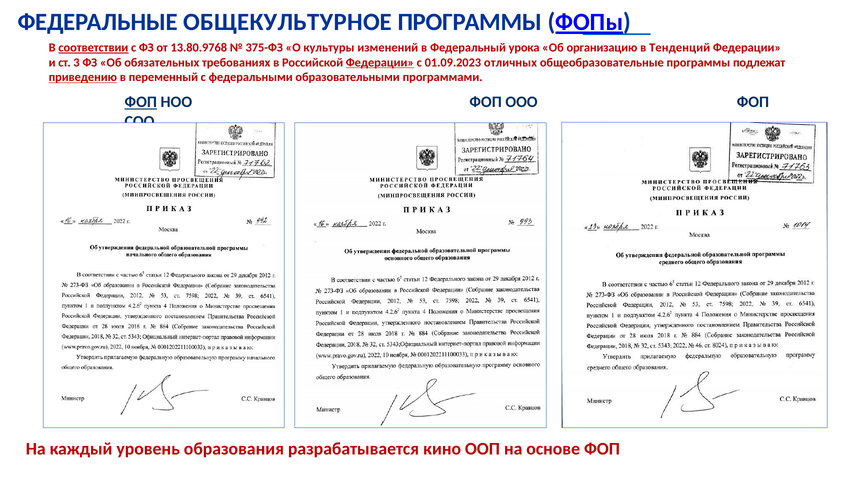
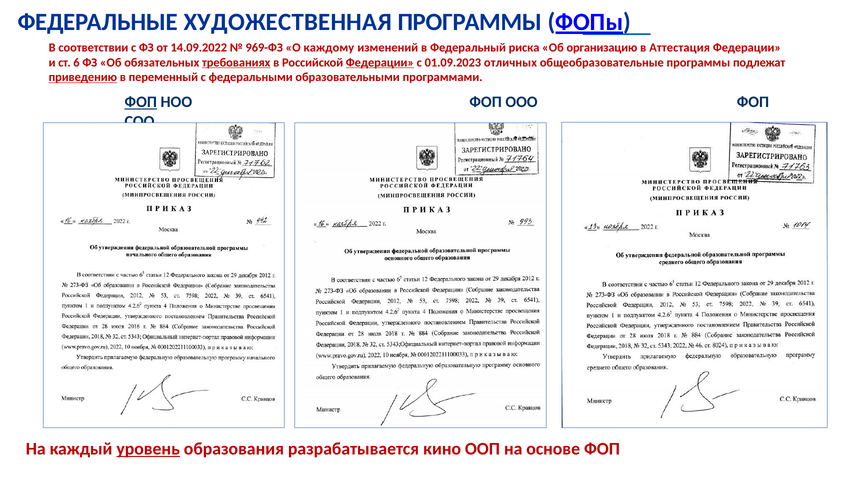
ОБЩЕКУЛЬТУРНОЕ: ОБЩЕКУЛЬТУРНОЕ -> ХУДОЖЕСТВЕННАЯ (288, 22)
соответствии underline: present -> none (93, 48)
13.80.9768: 13.80.9768 -> 14.09.2022 (199, 48)
375-ФЗ: 375-ФЗ -> 969-ФЗ (264, 48)
культуры: культуры -> каждому (329, 48)
урока: урока -> риска (524, 48)
Тенденций: Тенденций -> Аттестация (680, 48)
3: 3 -> 6 (76, 62)
требованиях underline: none -> present (236, 62)
уровень underline: none -> present (148, 448)
